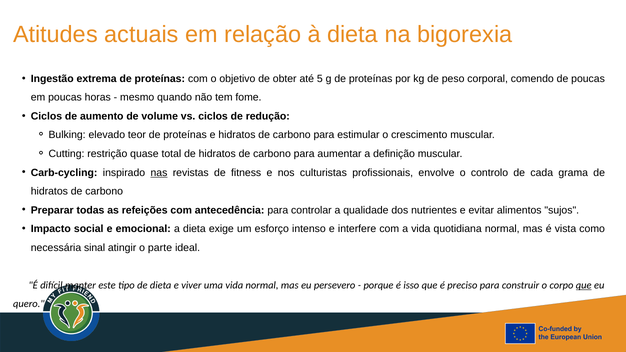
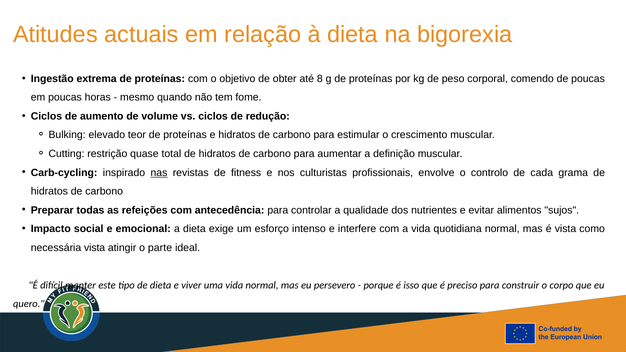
5: 5 -> 8 (320, 79)
necessária sinal: sinal -> vista (95, 248)
que underline: present -> none (584, 285)
